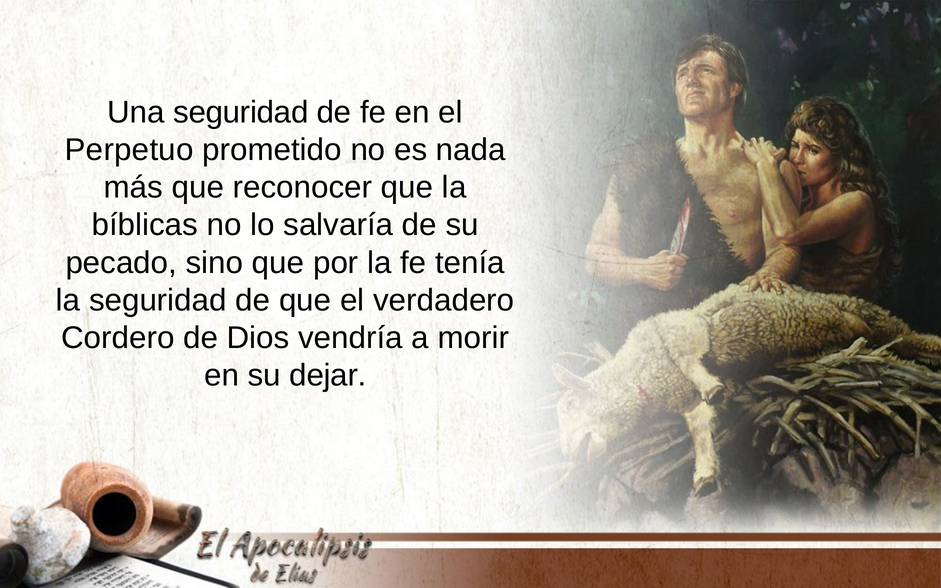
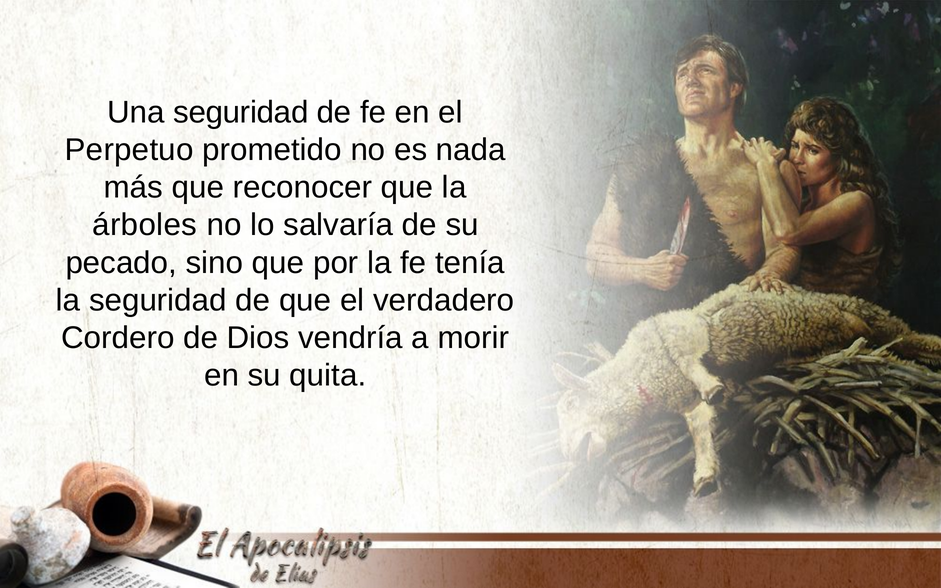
bíblicas: bíblicas -> árboles (145, 225)
dejar: dejar -> quita (328, 376)
